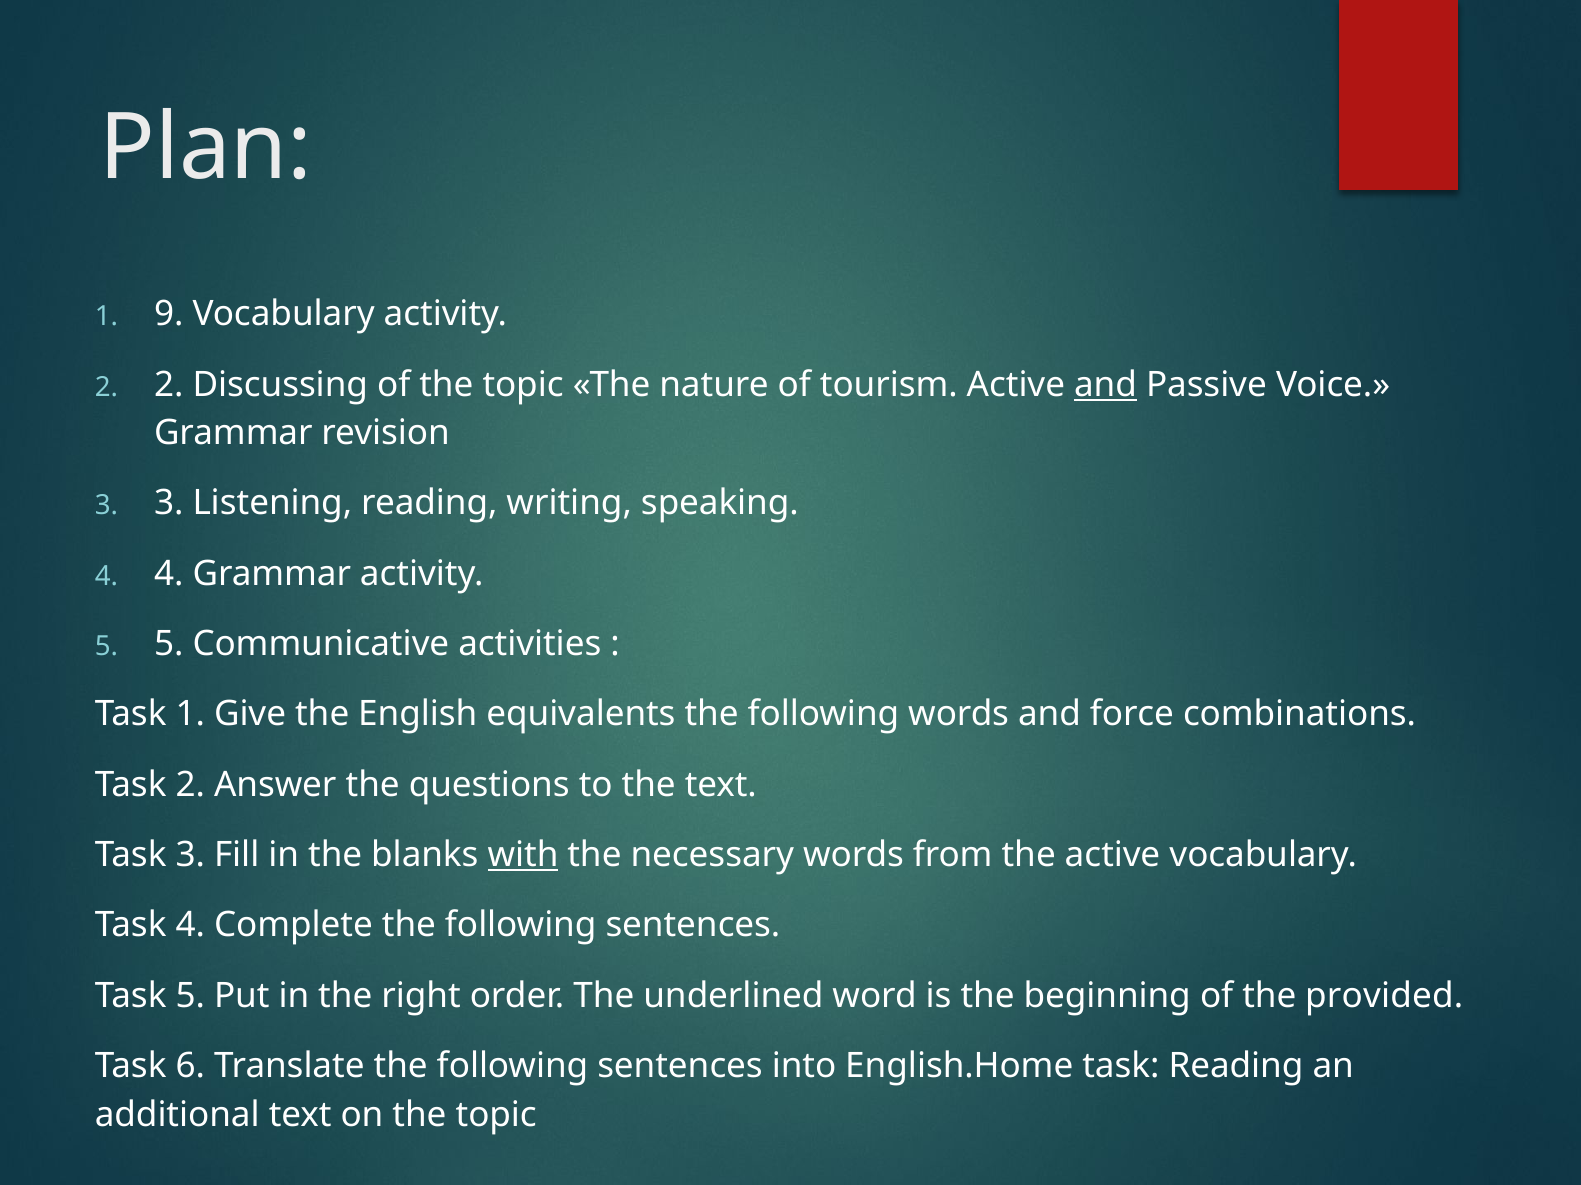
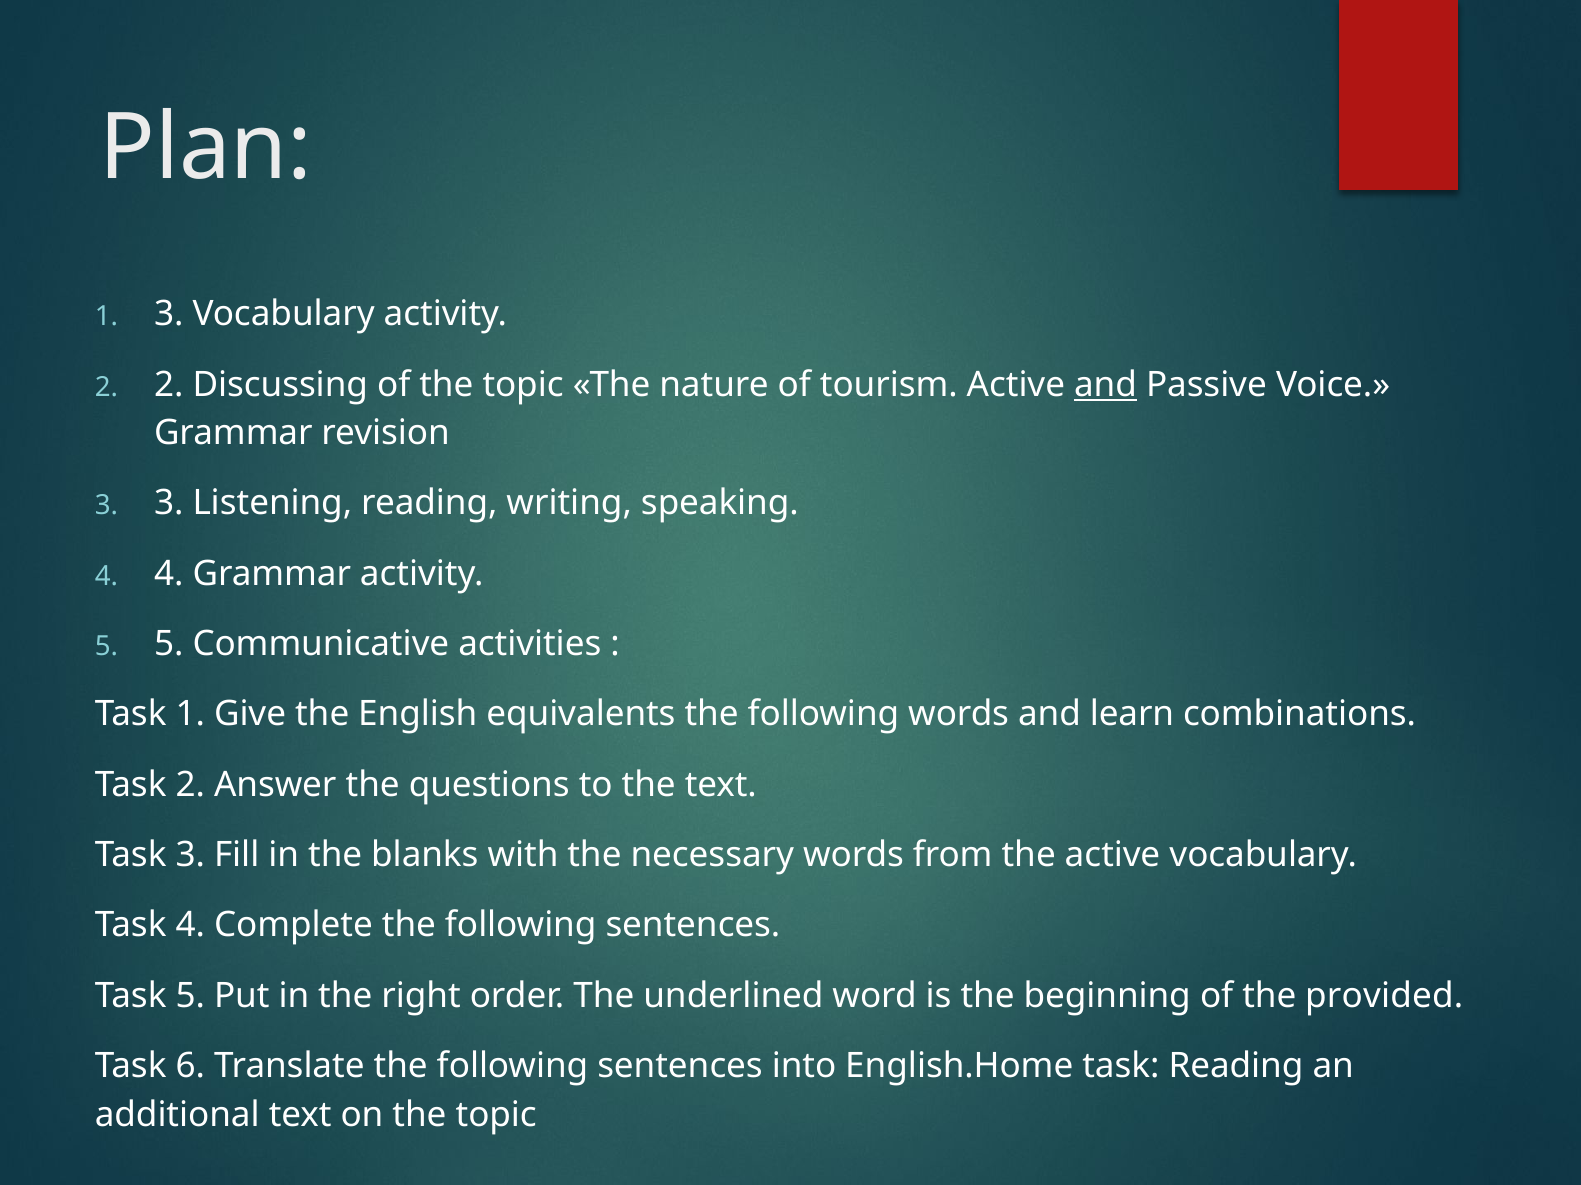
1 9: 9 -> 3 (169, 314)
force: force -> learn (1132, 715)
with underline: present -> none (523, 856)
